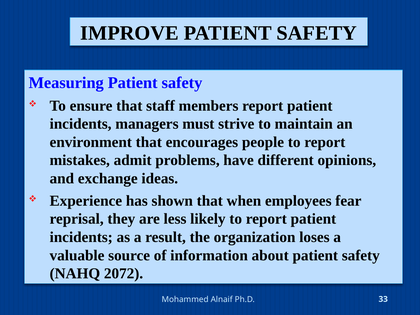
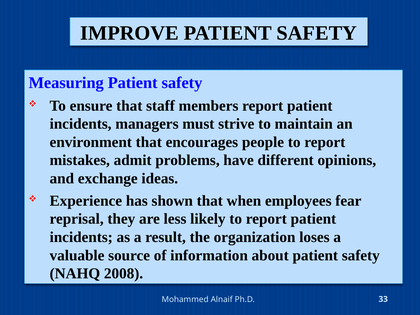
2072: 2072 -> 2008 (124, 274)
